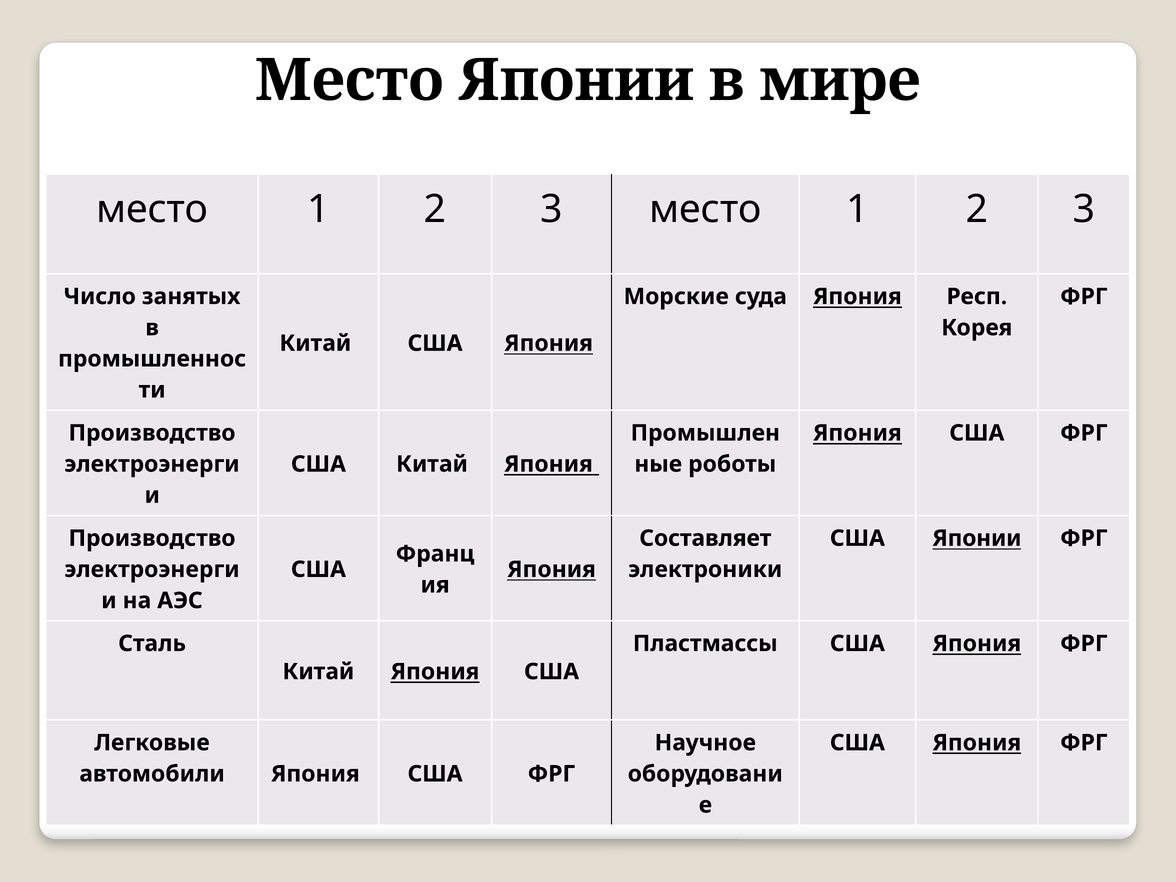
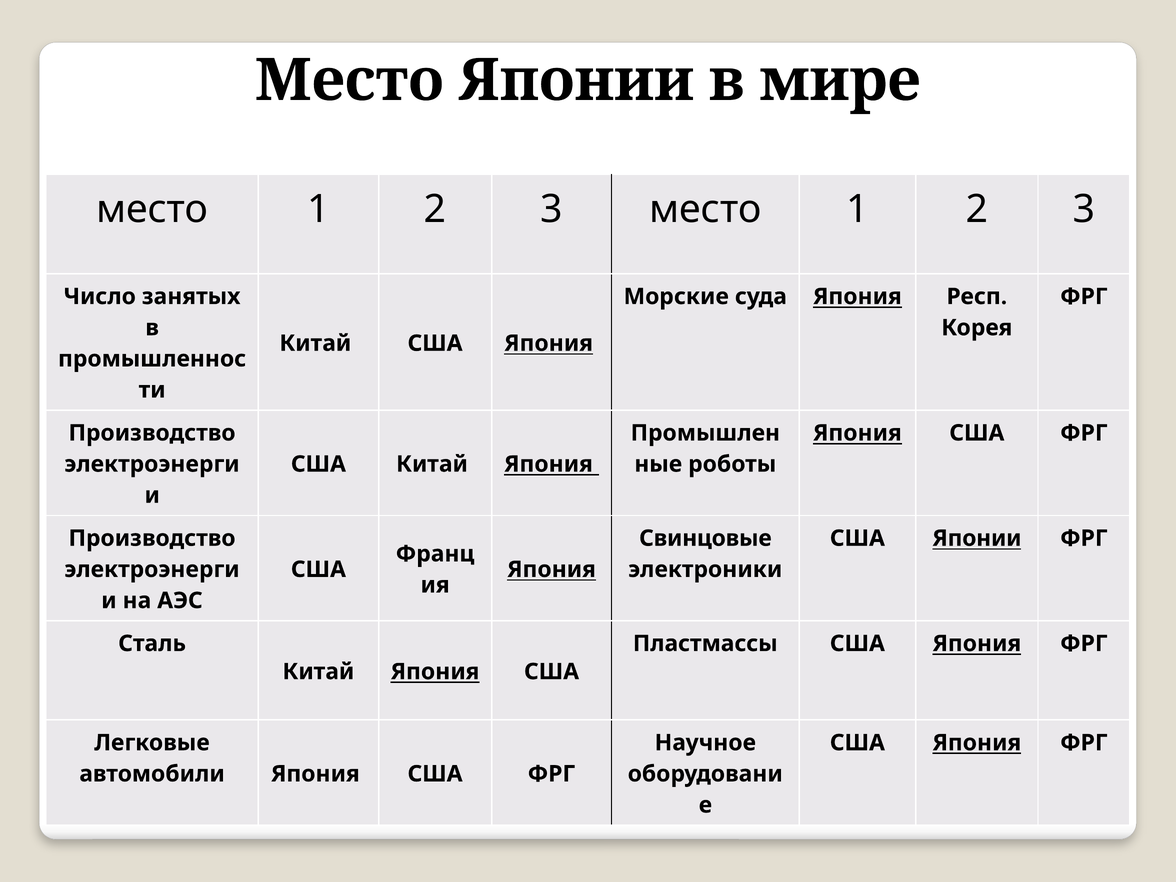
Составляет: Составляет -> Свинцовые (705, 538)
